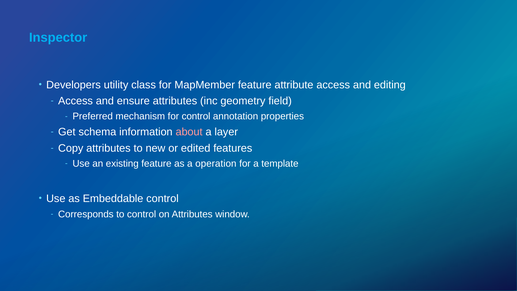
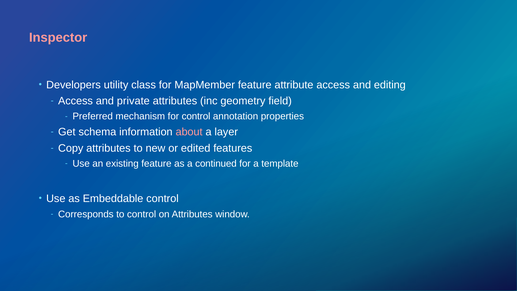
Inspector colour: light blue -> pink (58, 38)
ensure: ensure -> private (133, 101)
operation: operation -> continued (216, 164)
